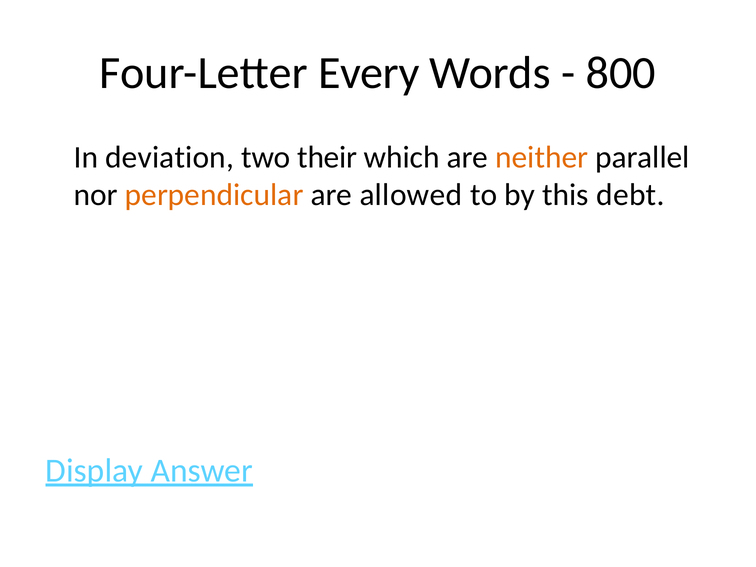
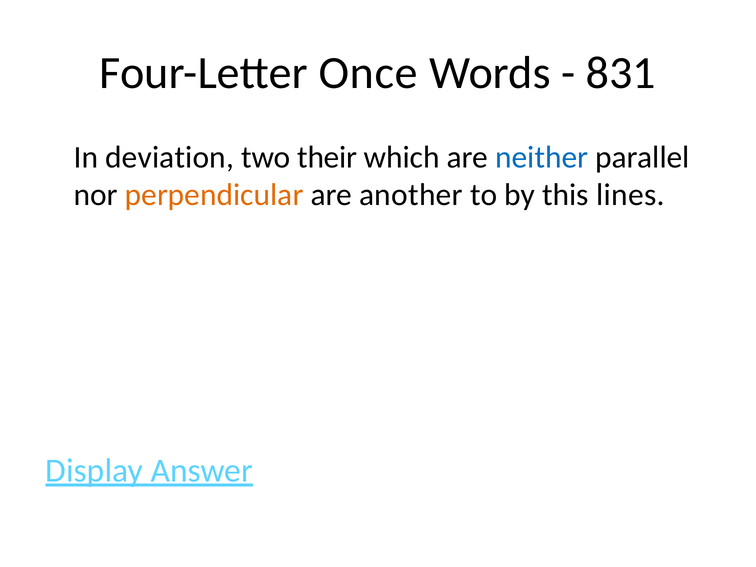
Every: Every -> Once (368, 73)
800: 800 -> 831 (621, 73)
neither colour: orange -> blue (542, 157)
allowed: allowed -> another (411, 195)
debt: debt -> lines (630, 195)
